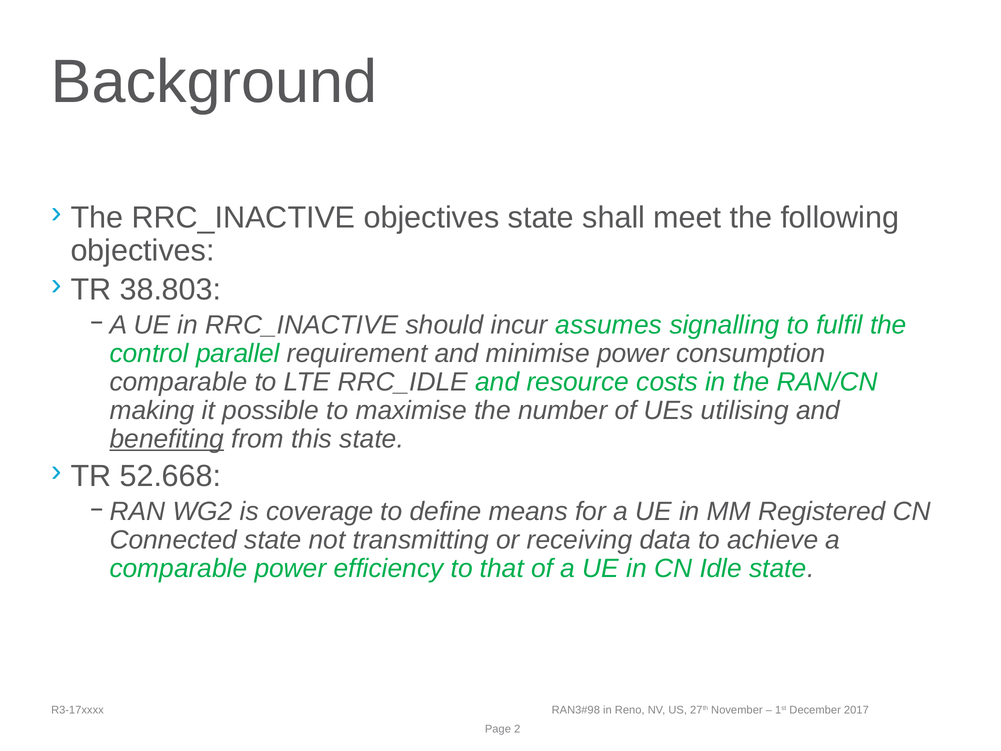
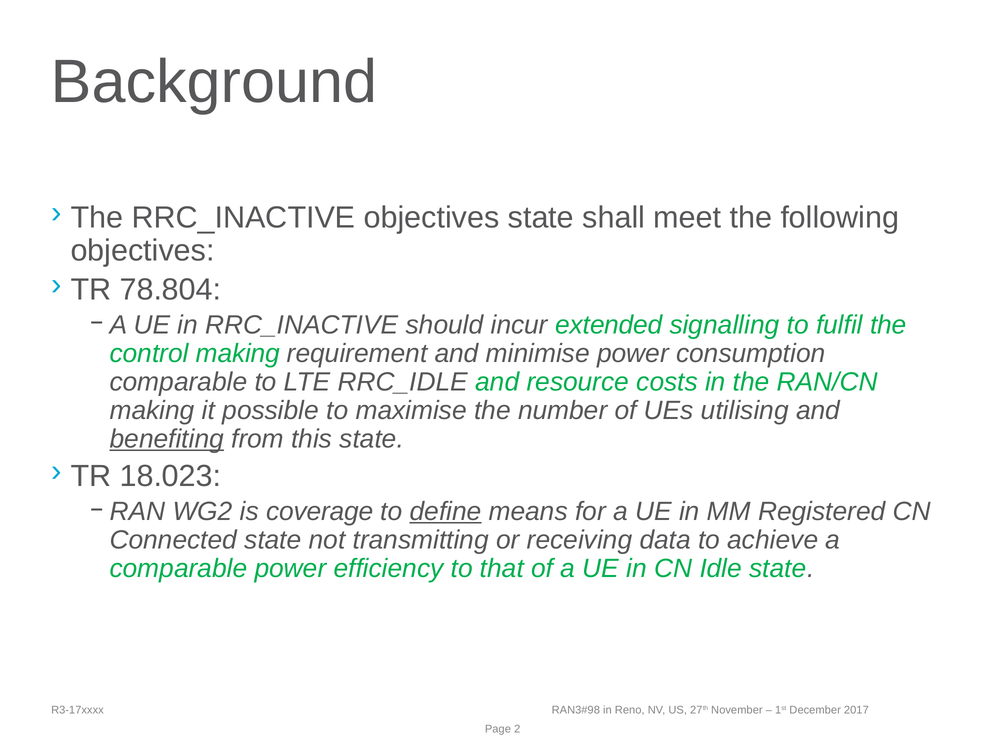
38.803: 38.803 -> 78.804 (170, 290)
assumes: assumes -> extended (609, 325)
control parallel: parallel -> making (238, 353)
52.668: 52.668 -> 18.023 (170, 476)
define underline: none -> present (446, 511)
